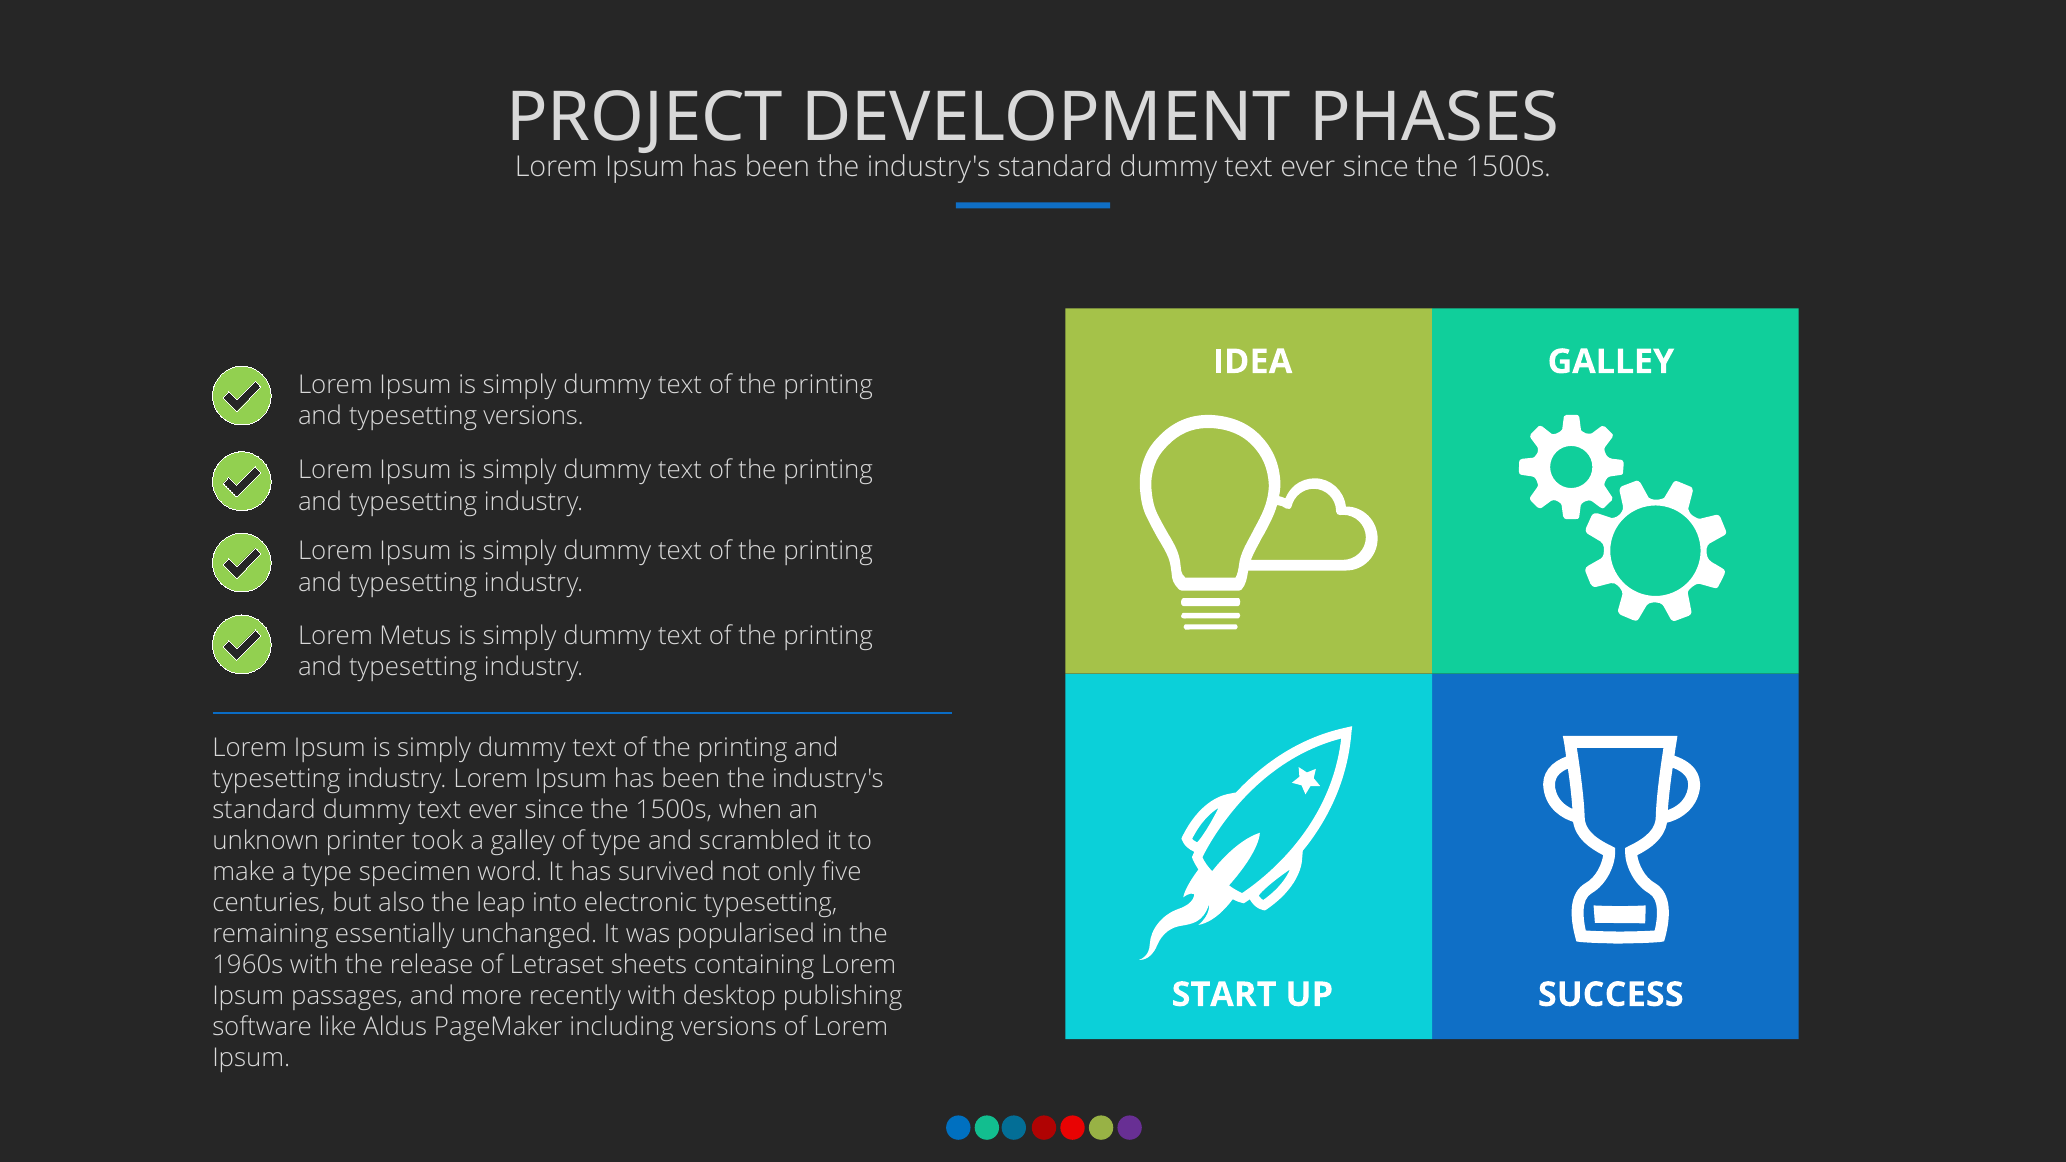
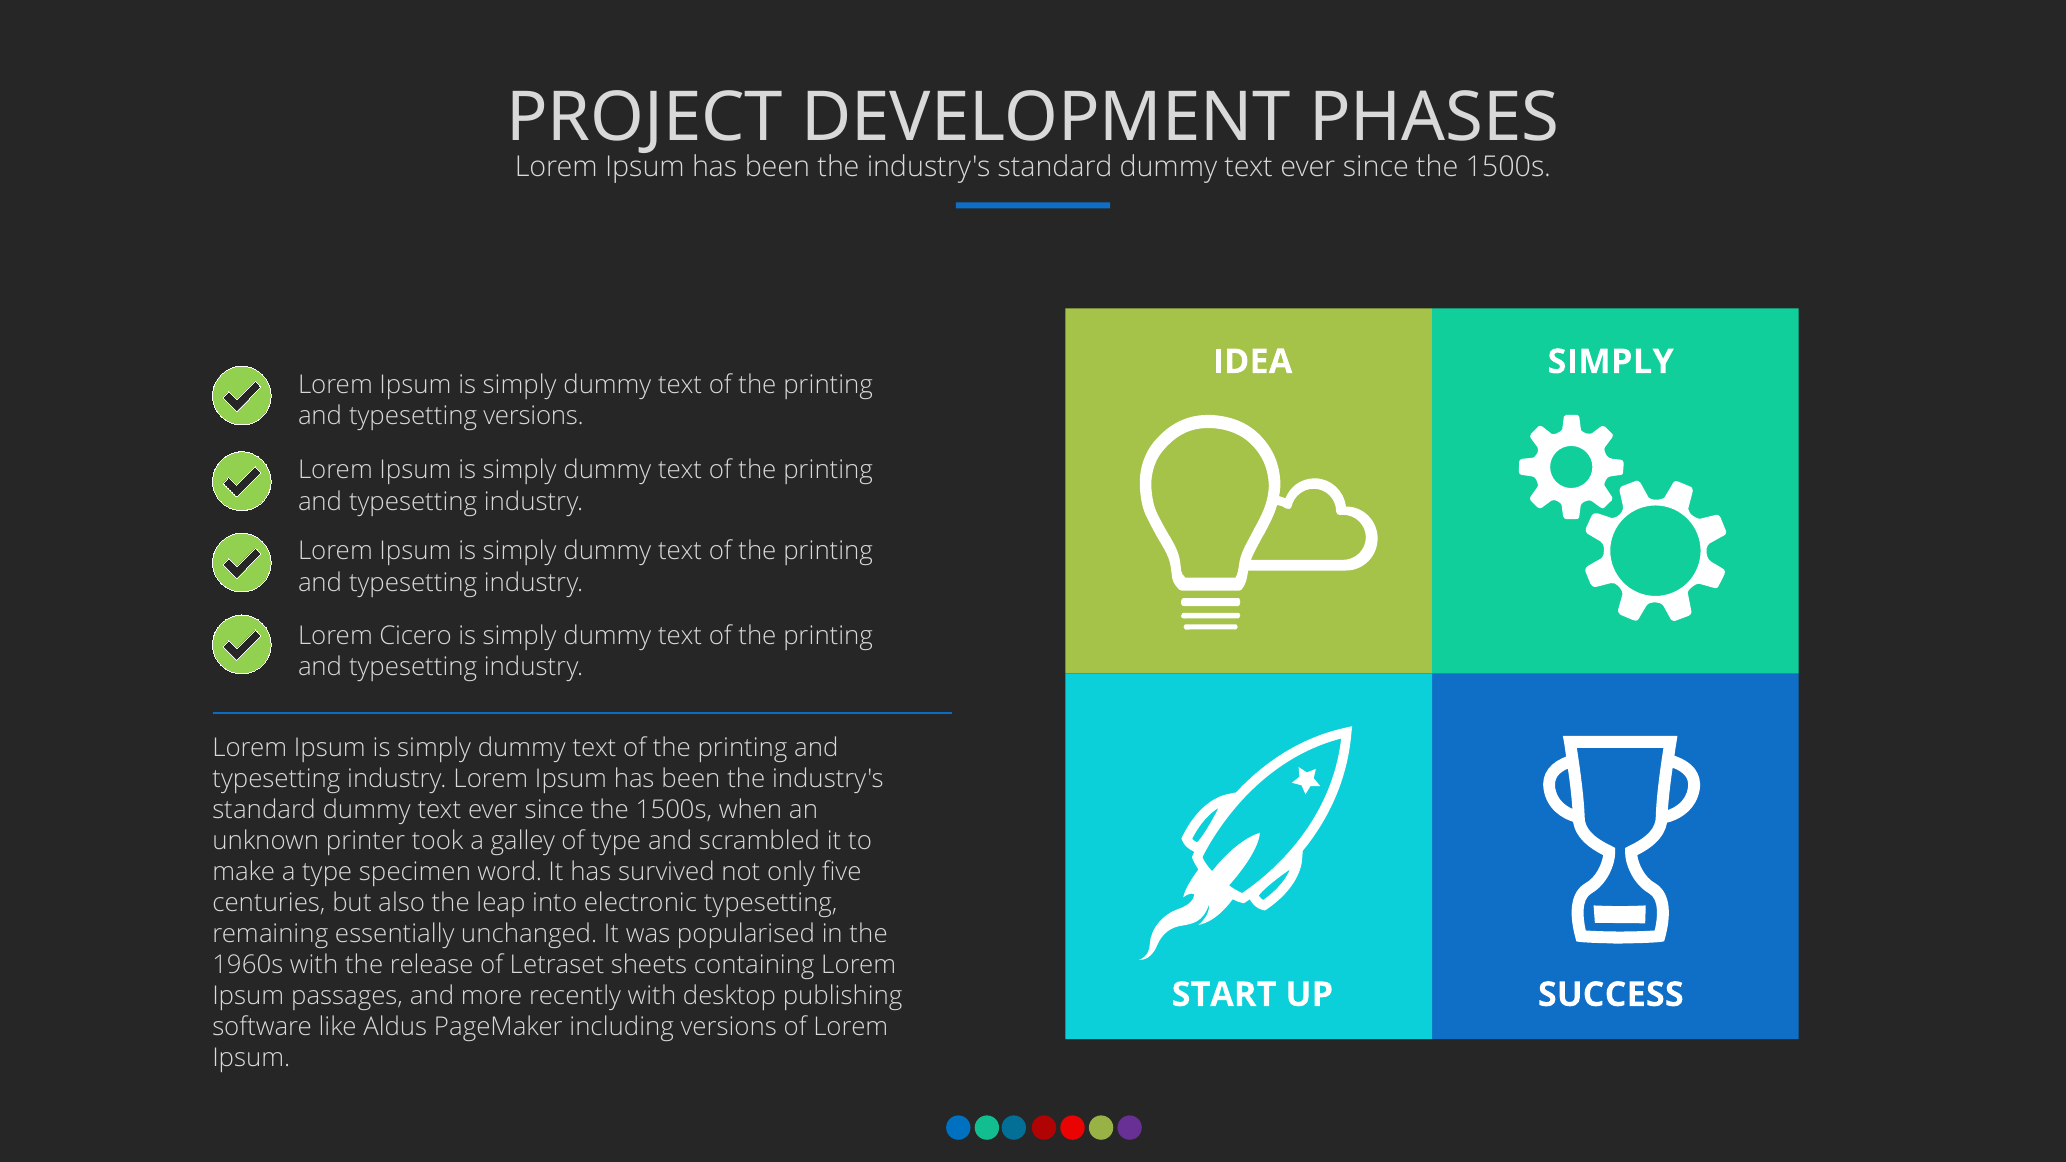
IDEA GALLEY: GALLEY -> SIMPLY (1611, 362)
Metus: Metus -> Cicero (416, 636)
